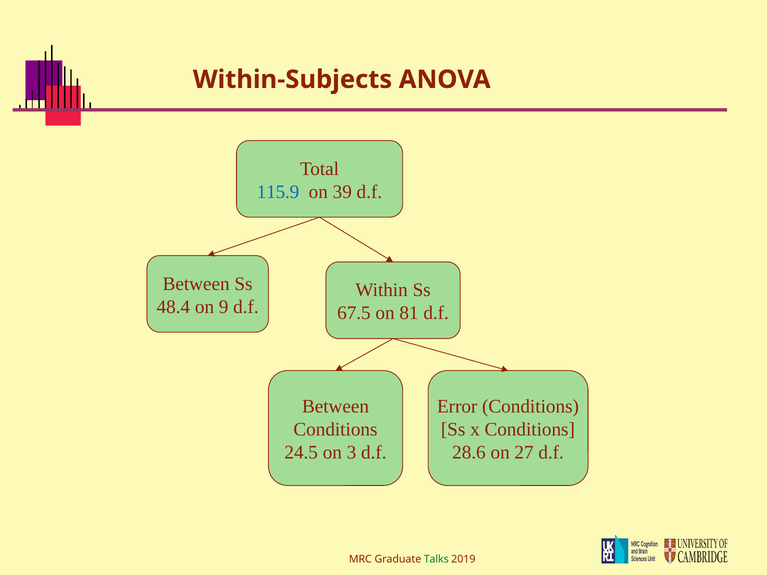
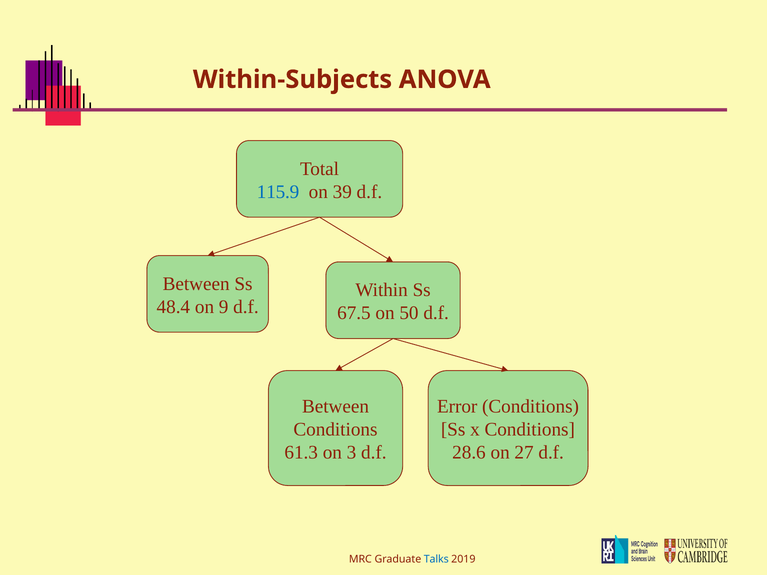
81: 81 -> 50 (409, 313)
24.5: 24.5 -> 61.3 (301, 453)
Talks colour: green -> blue (436, 559)
